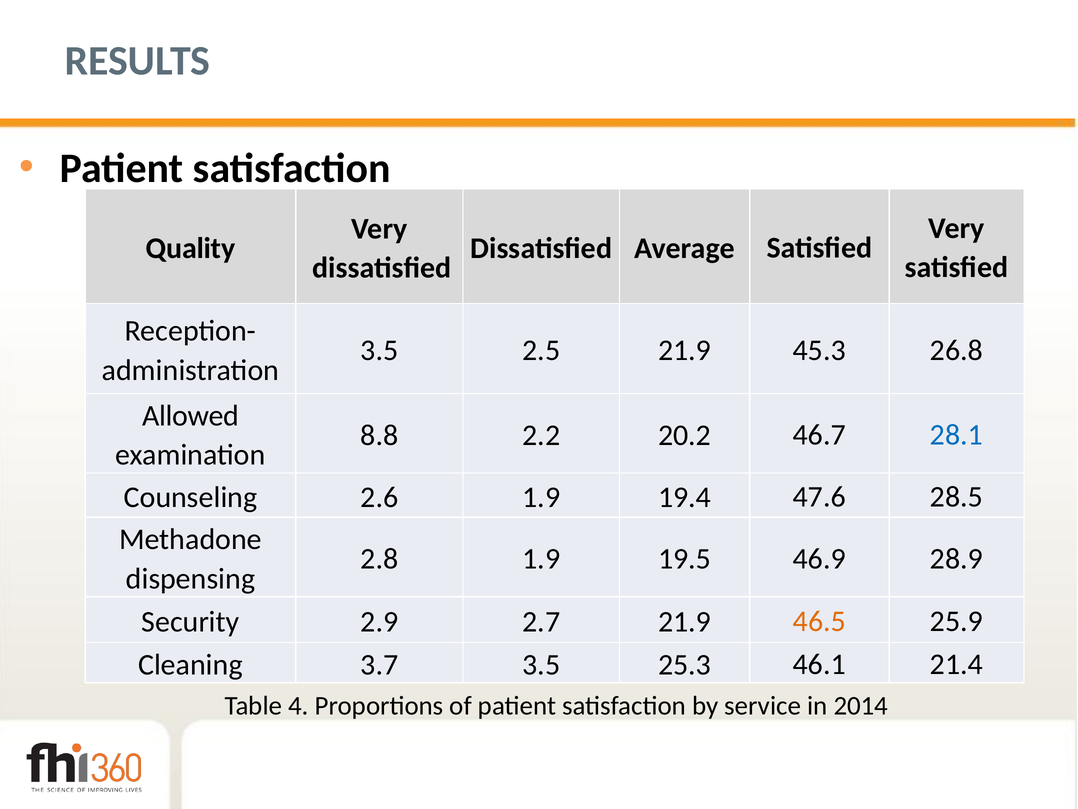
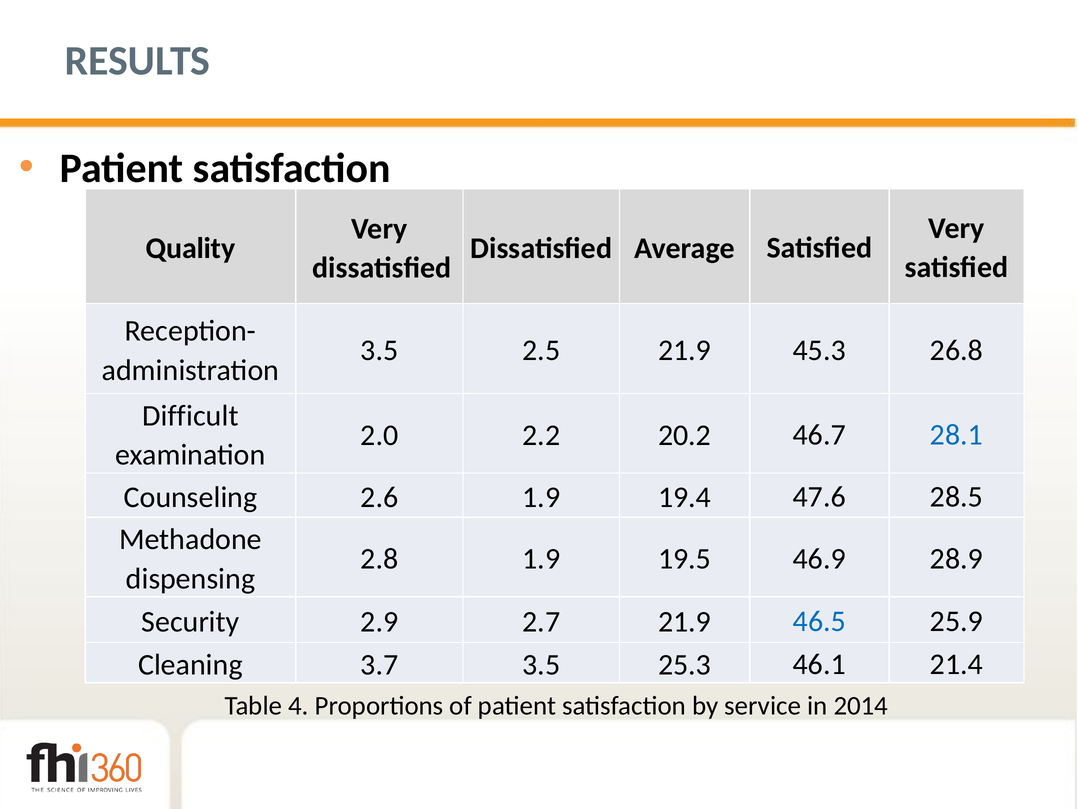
Allowed: Allowed -> Difficult (190, 415)
8.8: 8.8 -> 2.0 (379, 435)
46.5 colour: orange -> blue (819, 621)
